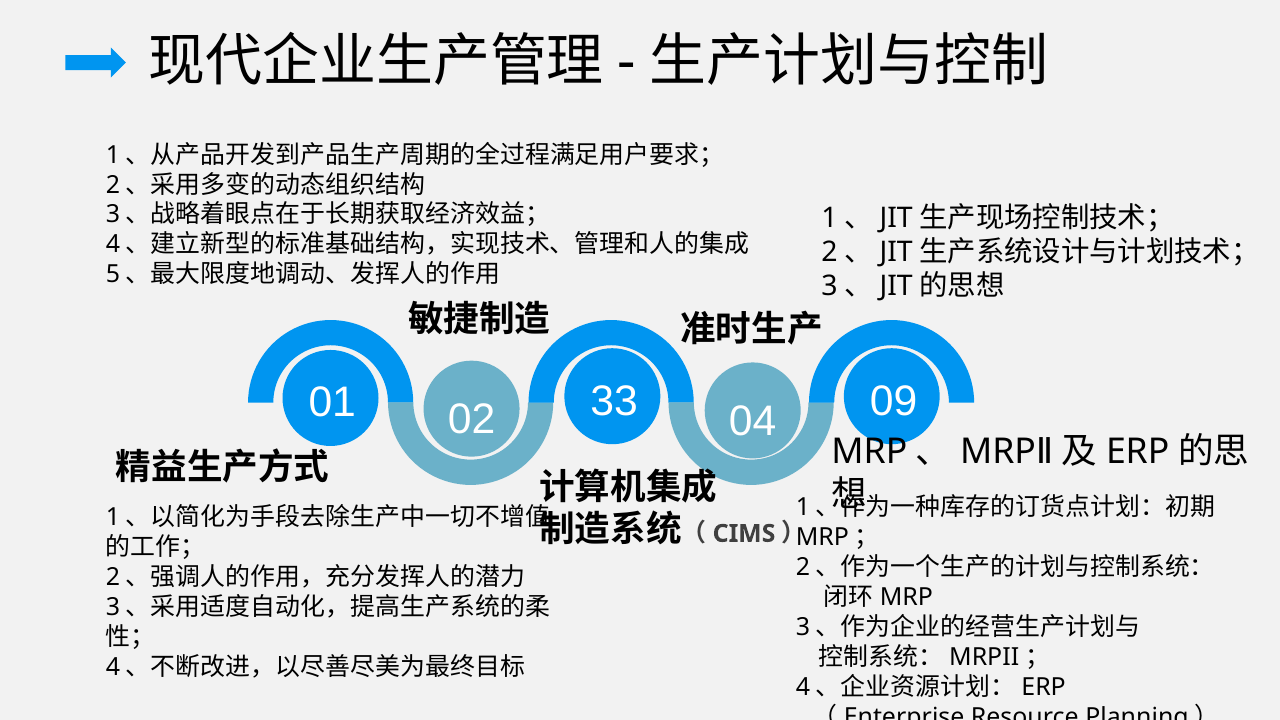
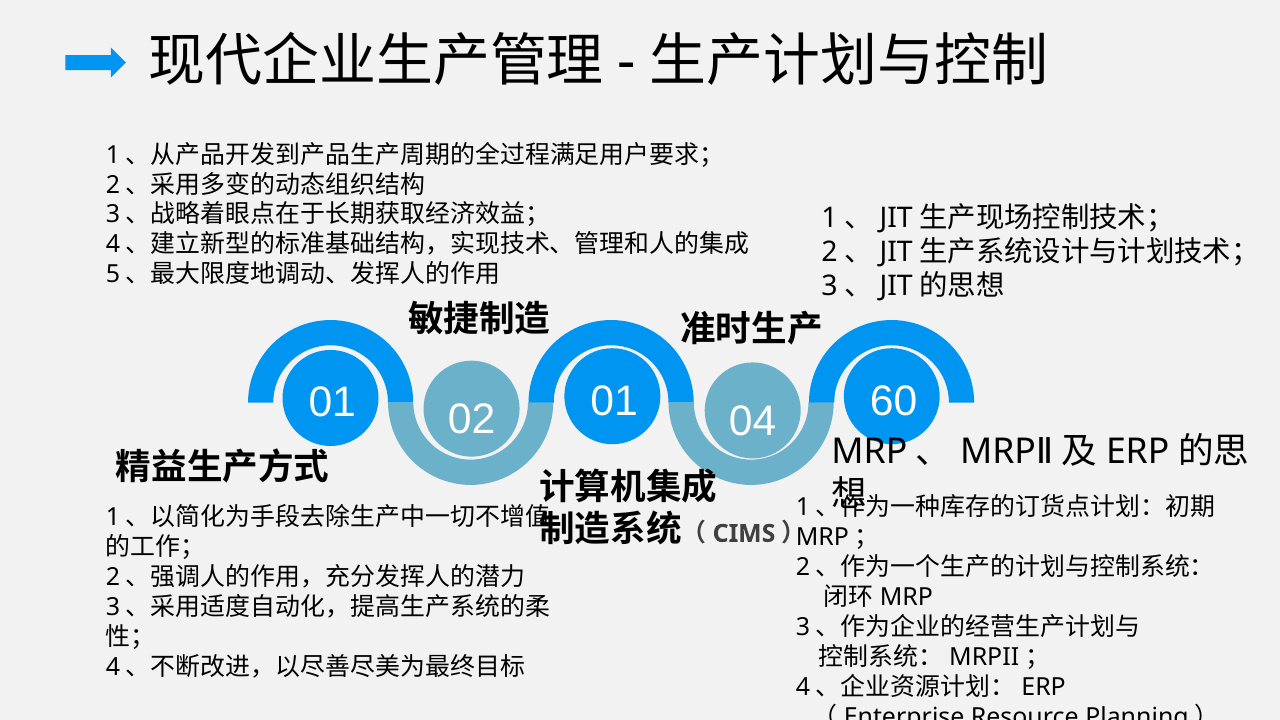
02 33: 33 -> 01 (614, 401)
09: 09 -> 60 (894, 401)
